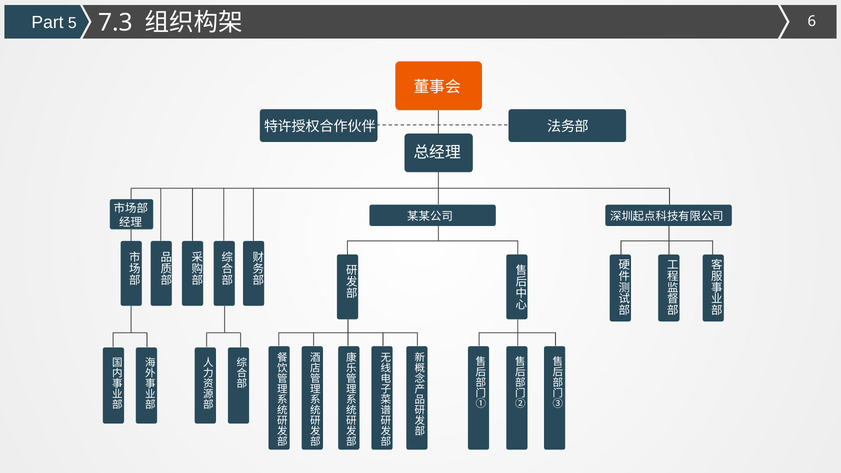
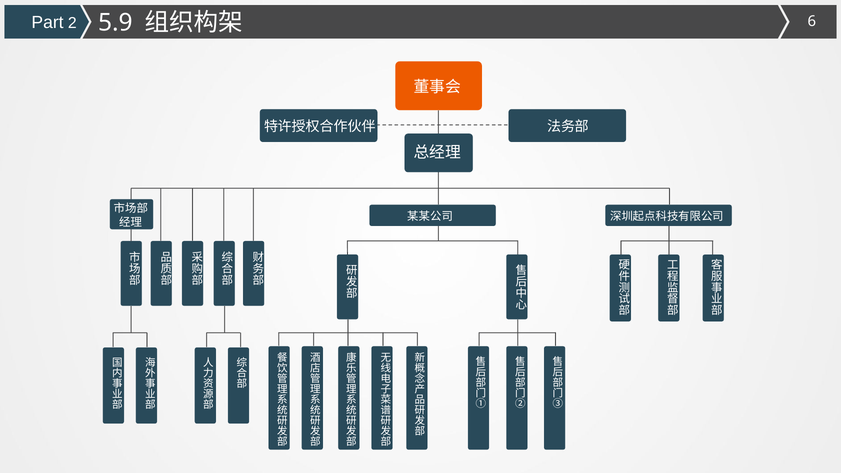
5: 5 -> 2 (72, 23)
7.3: 7.3 -> 5.9 (115, 23)
